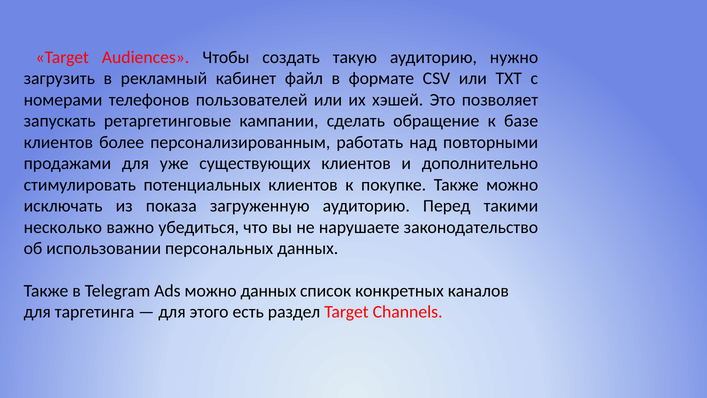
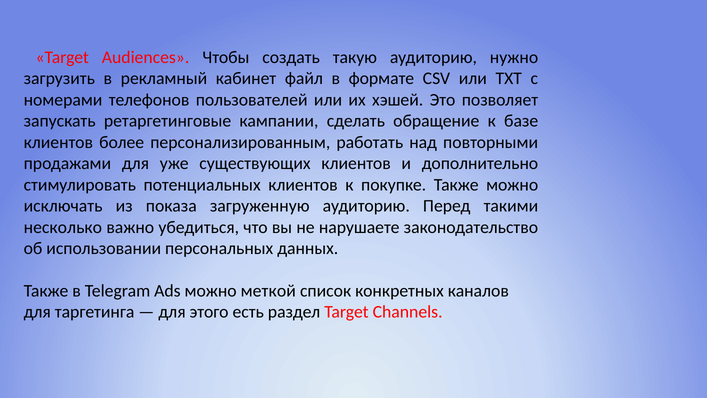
можно данных: данных -> меткой (268, 291)
